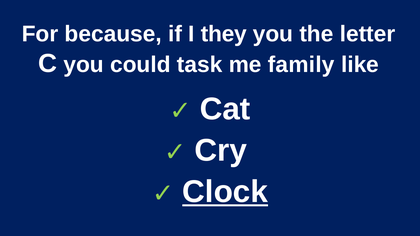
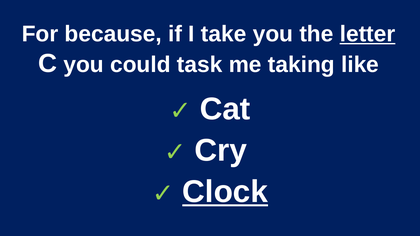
they: they -> take (224, 34)
letter underline: none -> present (368, 34)
family: family -> taking (301, 65)
